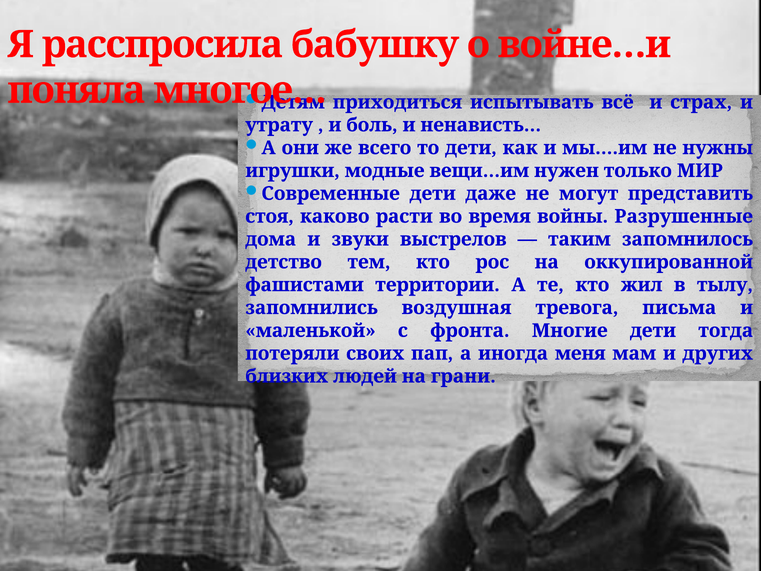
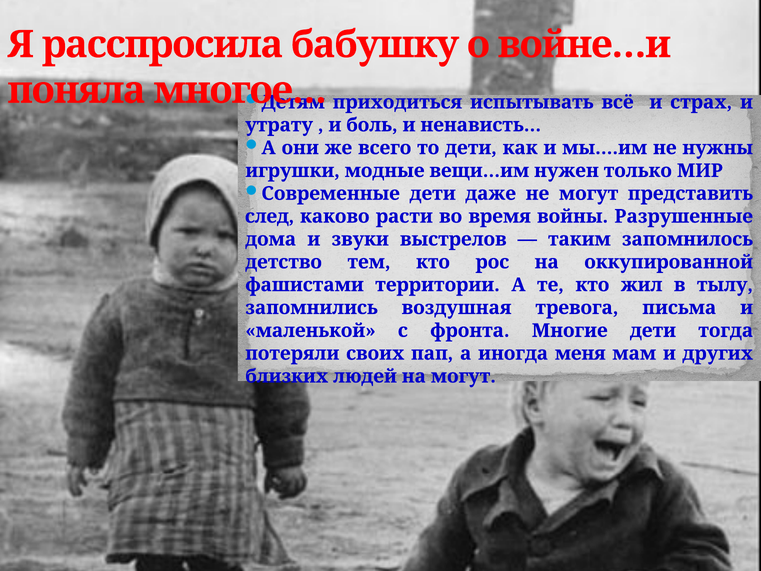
стоя: стоя -> след (270, 216)
на грани: грани -> могут (463, 376)
